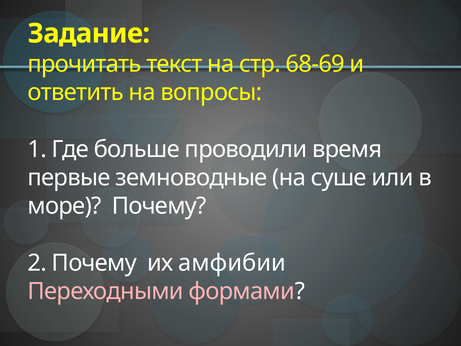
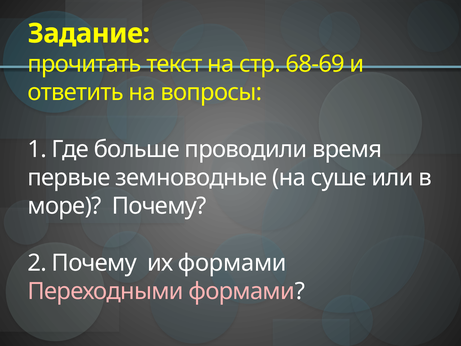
их амфибии: амфибии -> формами (232, 263)
